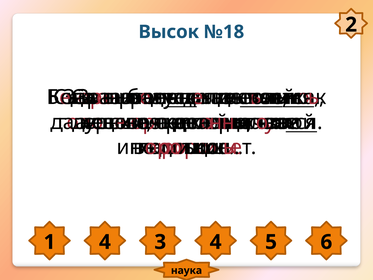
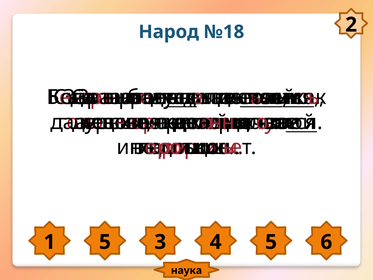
Высок: Высок -> Народ (169, 32)
1 4: 4 -> 5 (105, 242)
